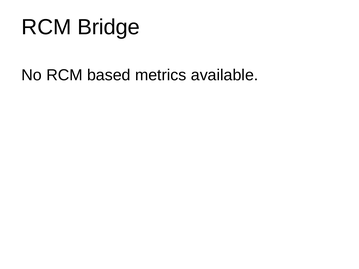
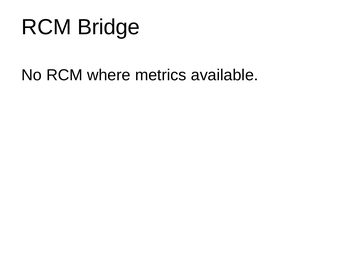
based: based -> where (109, 75)
